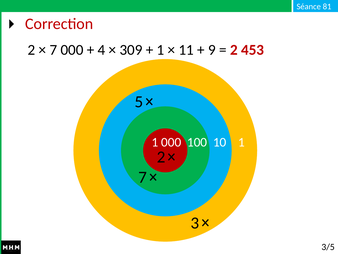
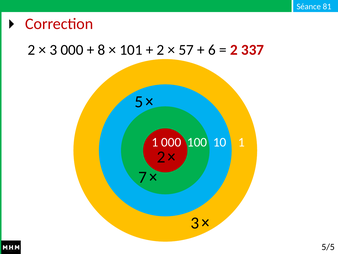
7: 7 -> 3 (53, 50)
4: 4 -> 8 (101, 50)
309: 309 -> 101 (131, 50)
1: 1 -> 2 (161, 50)
11: 11 -> 57 (186, 50)
9: 9 -> 6 (212, 50)
453: 453 -> 337 (253, 50)
3/5: 3/5 -> 5/5 (328, 247)
